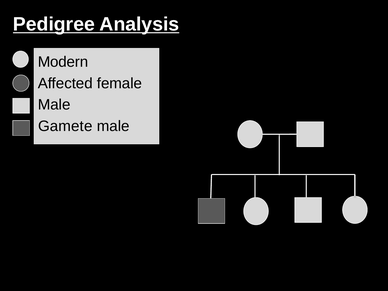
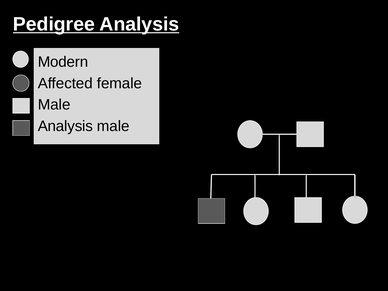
Gamete: Gamete -> Analysis (65, 126)
